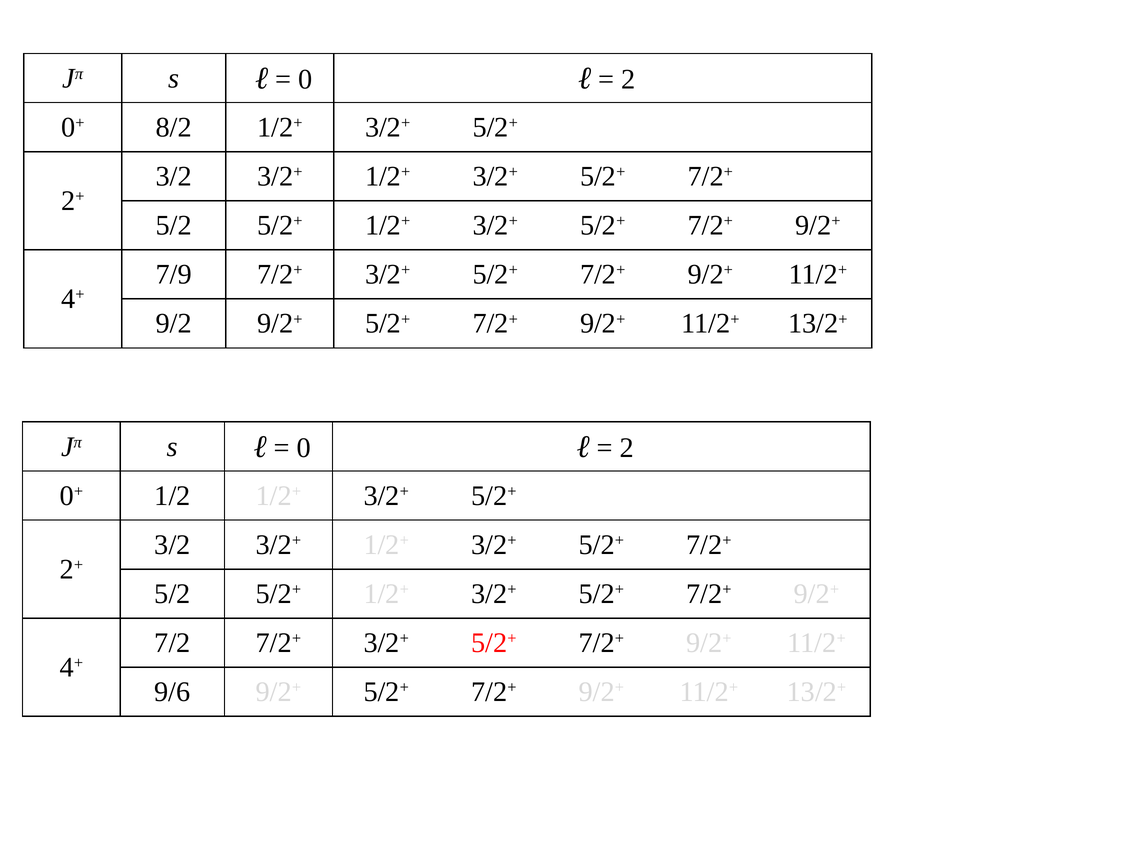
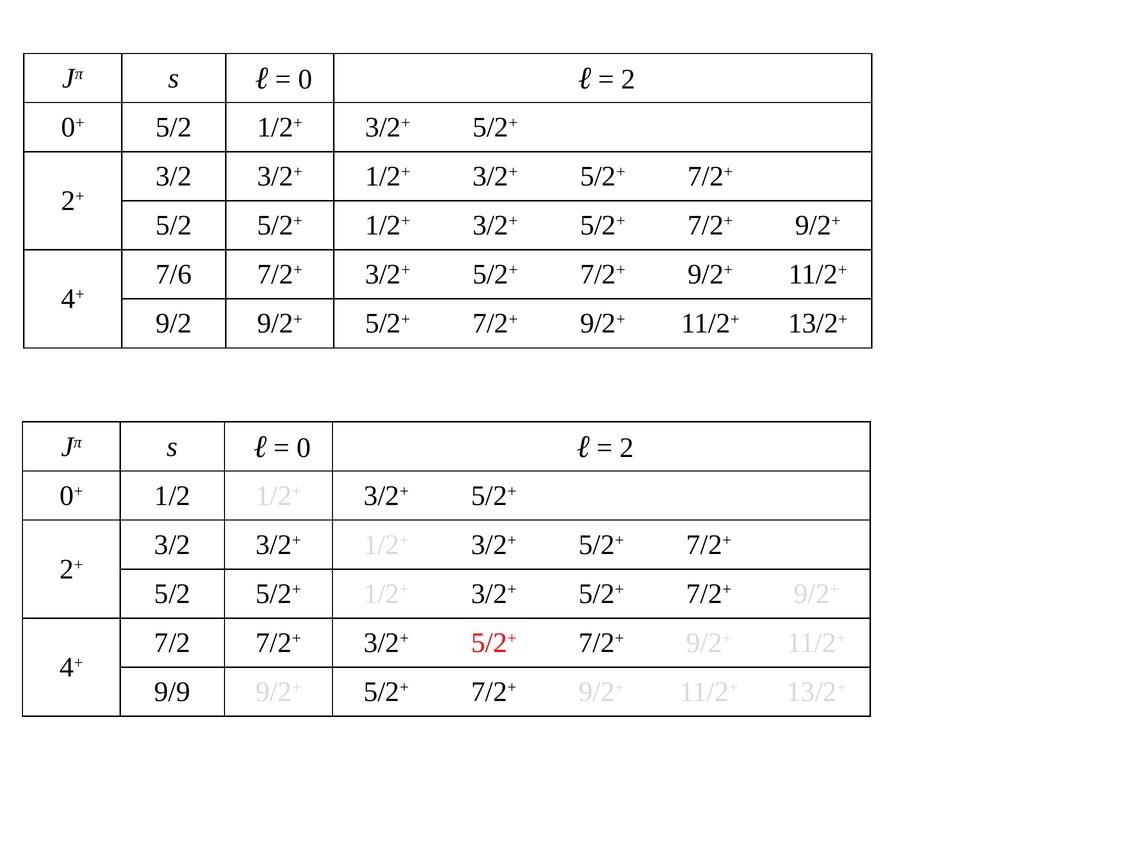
0+ 8/2: 8/2 -> 5/2 (174, 127)
7/9: 7/9 -> 7/6 (174, 274)
9/6: 9/6 -> 9/9 (172, 692)
